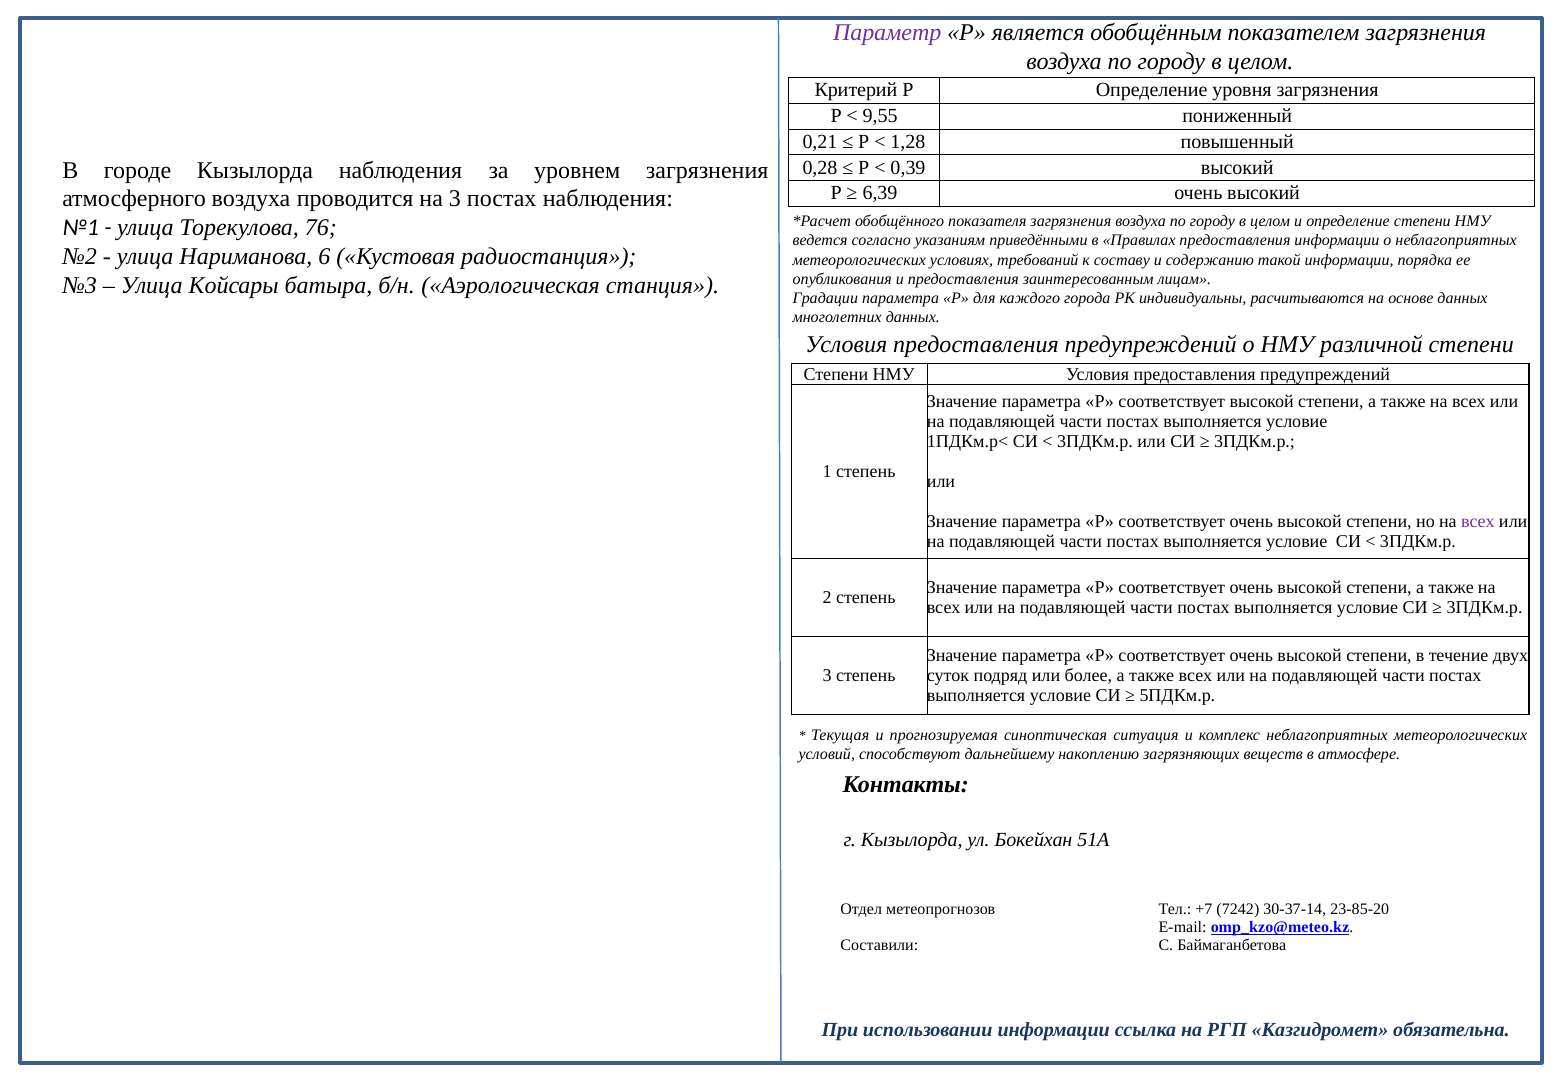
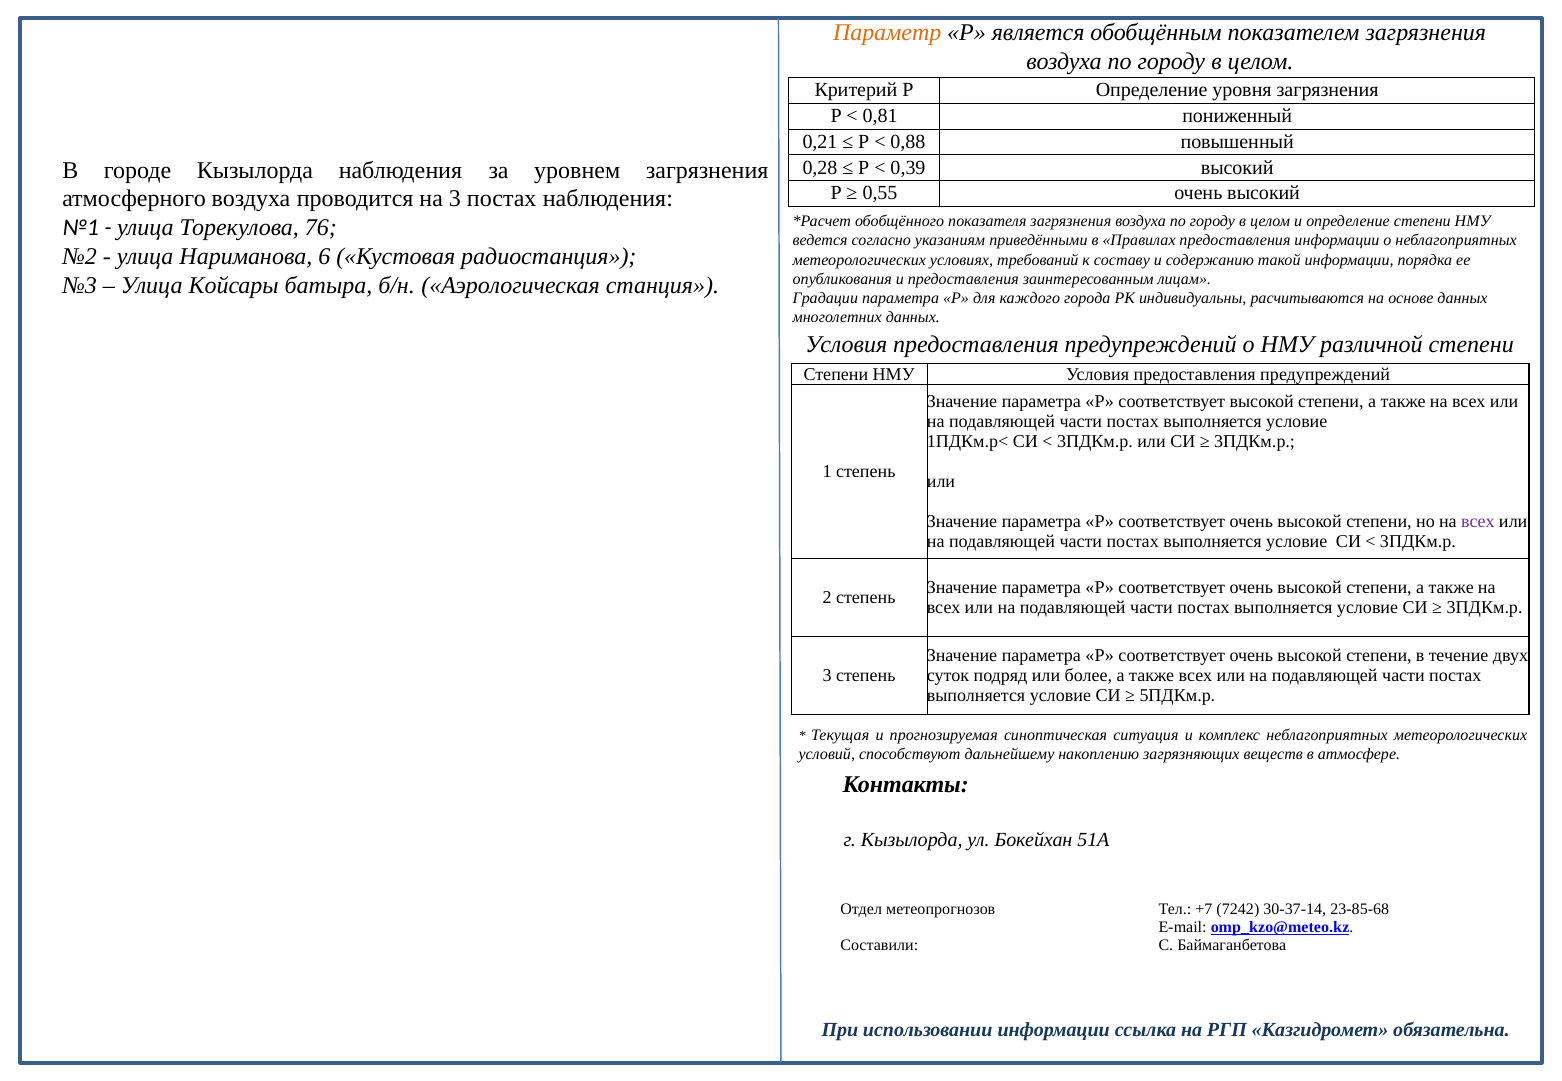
Параметр colour: purple -> orange (887, 32)
9,55: 9,55 -> 0,81 (880, 116)
1,28: 1,28 -> 0,88 (908, 142)
6,39: 6,39 -> 0,55 (880, 193)
23-85-20: 23-85-20 -> 23-85-68 (1360, 910)
